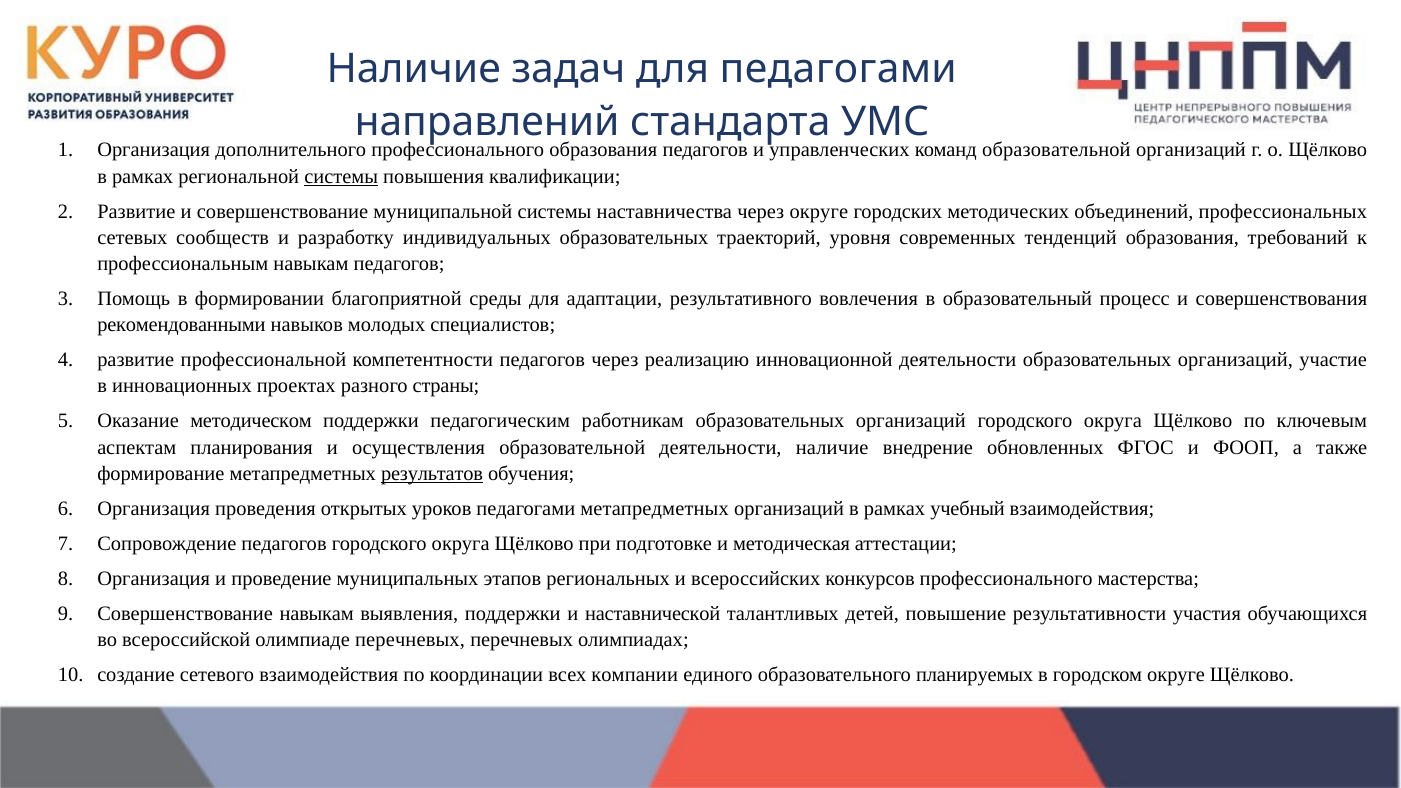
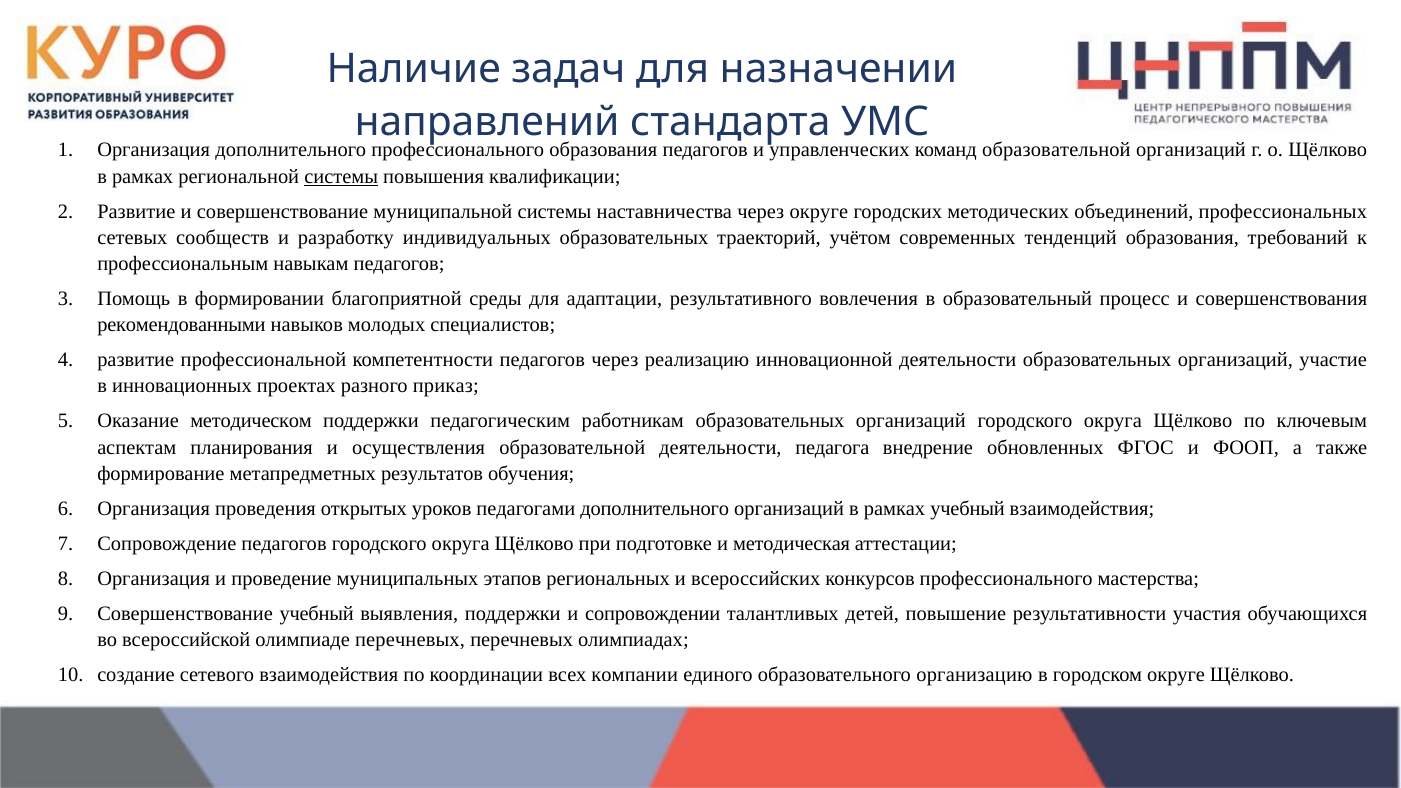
для педагогами: педагогами -> назначении (838, 69)
уровня: уровня -> учётом (860, 238)
страны: страны -> приказ (446, 386)
деятельности наличие: наличие -> педагога (832, 447)
результатов underline: present -> none (432, 474)
педагогами метапредметных: метапредметных -> дополнительного (655, 509)
Совершенствование навыкам: навыкам -> учебный (317, 614)
наставнической: наставнической -> сопровождении (653, 614)
планируемых: планируемых -> организацию (974, 675)
